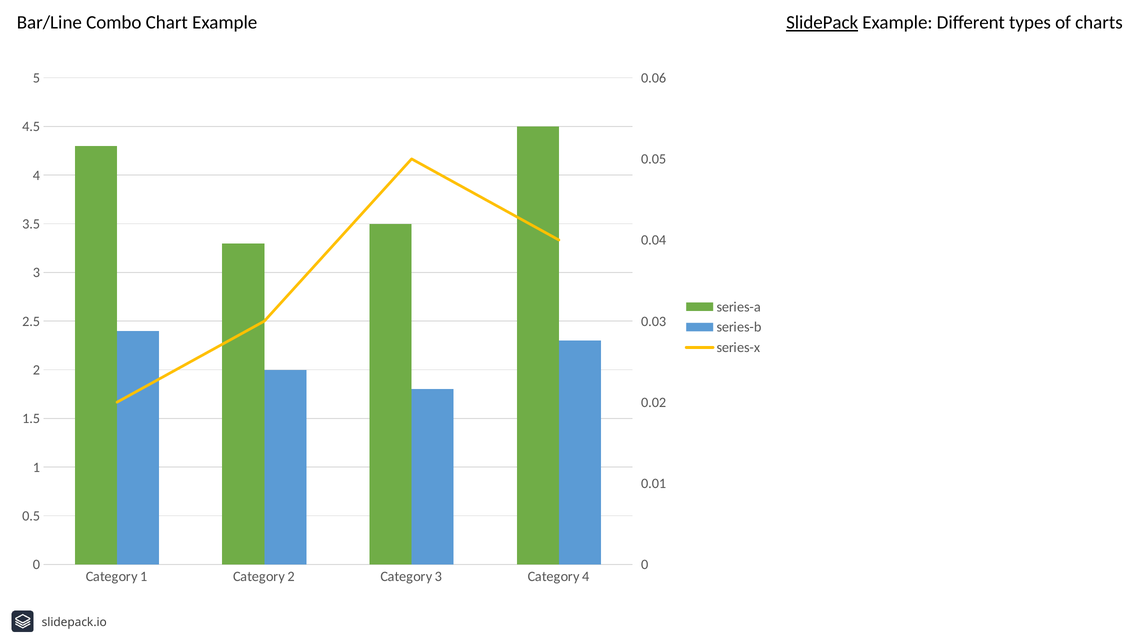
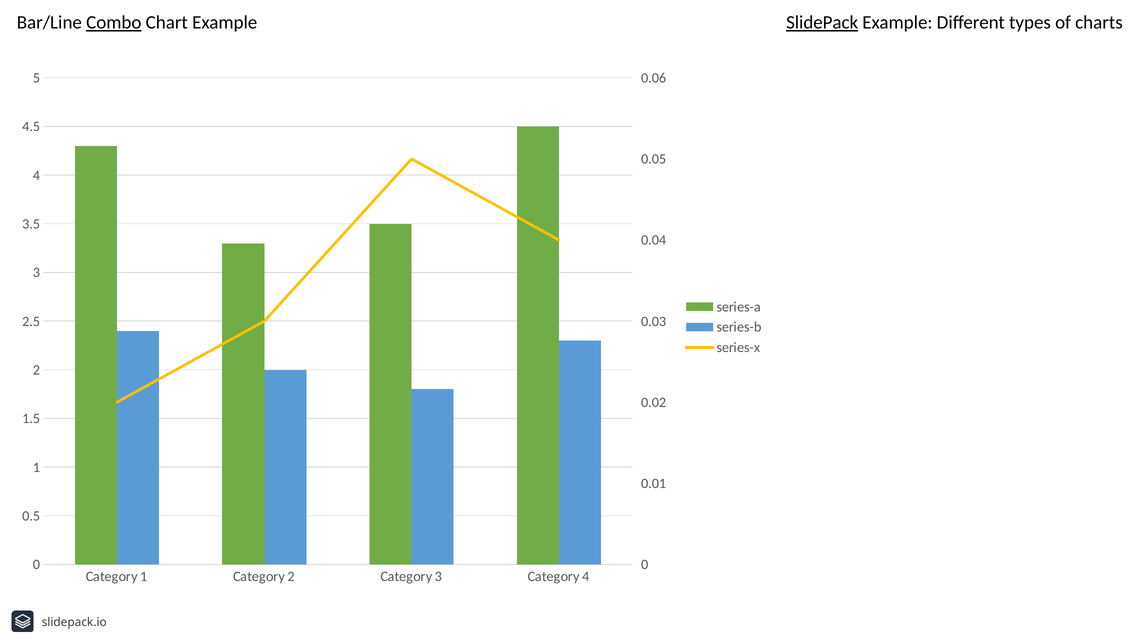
Combo underline: none -> present (114, 23)
